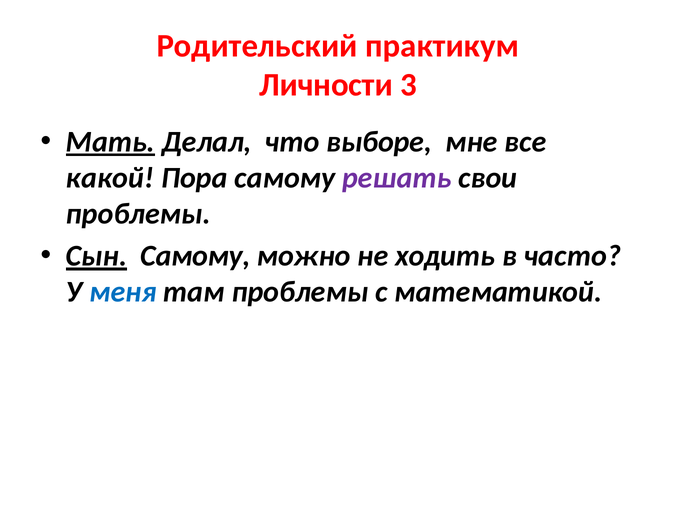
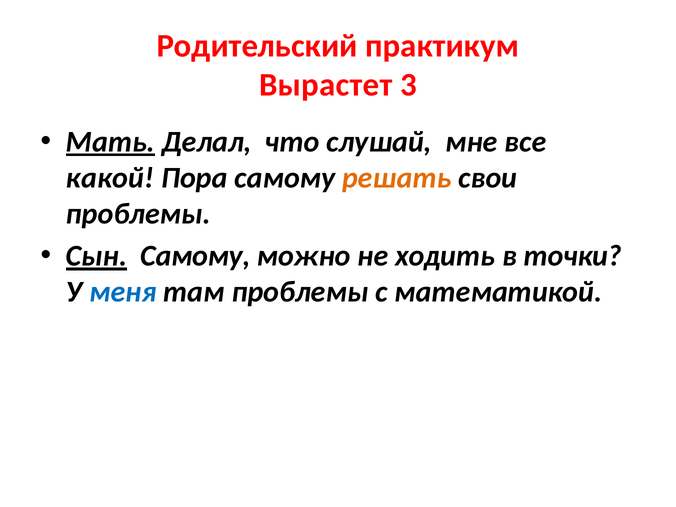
Личности: Личности -> Вырастет (326, 85)
выборе: выборе -> слушай (379, 142)
решать colour: purple -> orange (397, 178)
часто: часто -> точки (573, 256)
